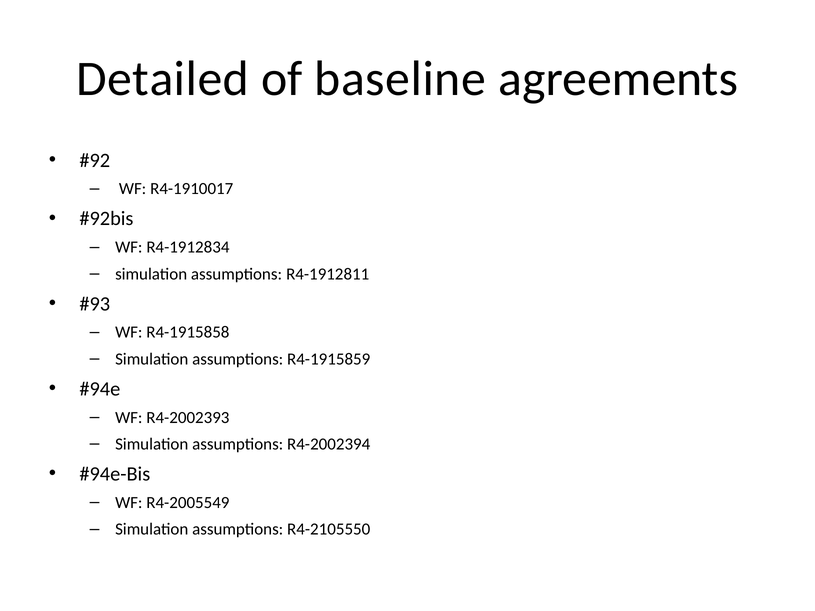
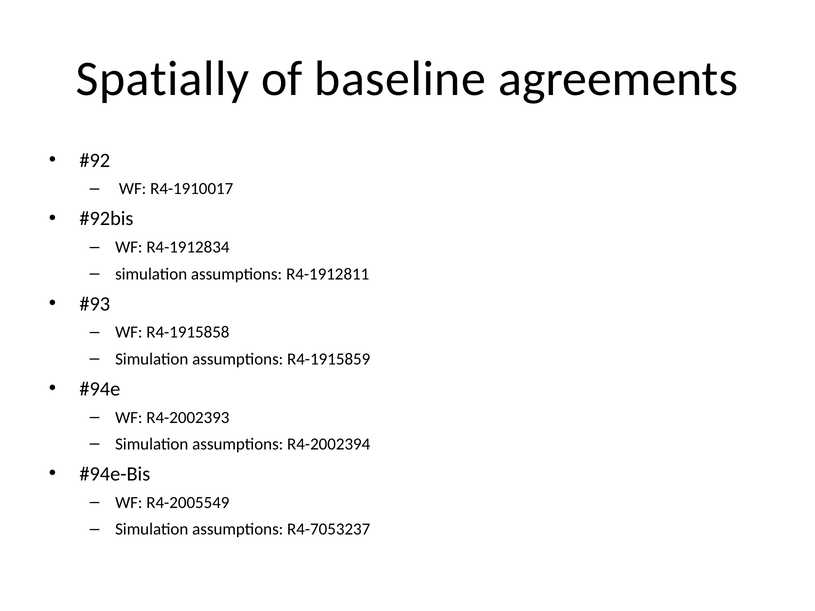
Detailed: Detailed -> Spatially (163, 79)
R4-2105550: R4-2105550 -> R4-7053237 (329, 530)
